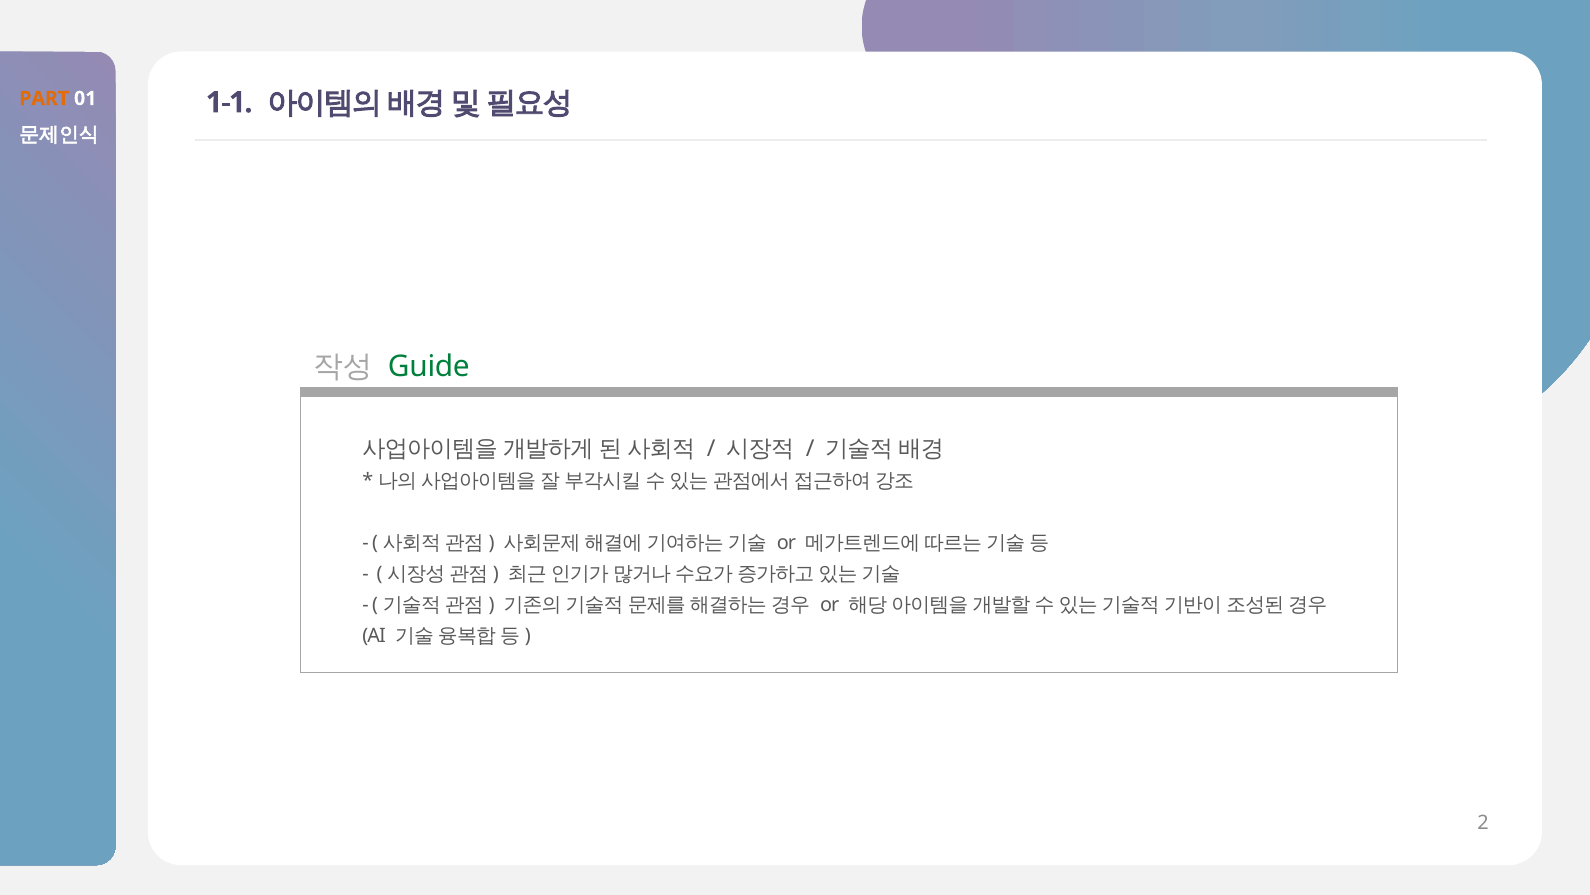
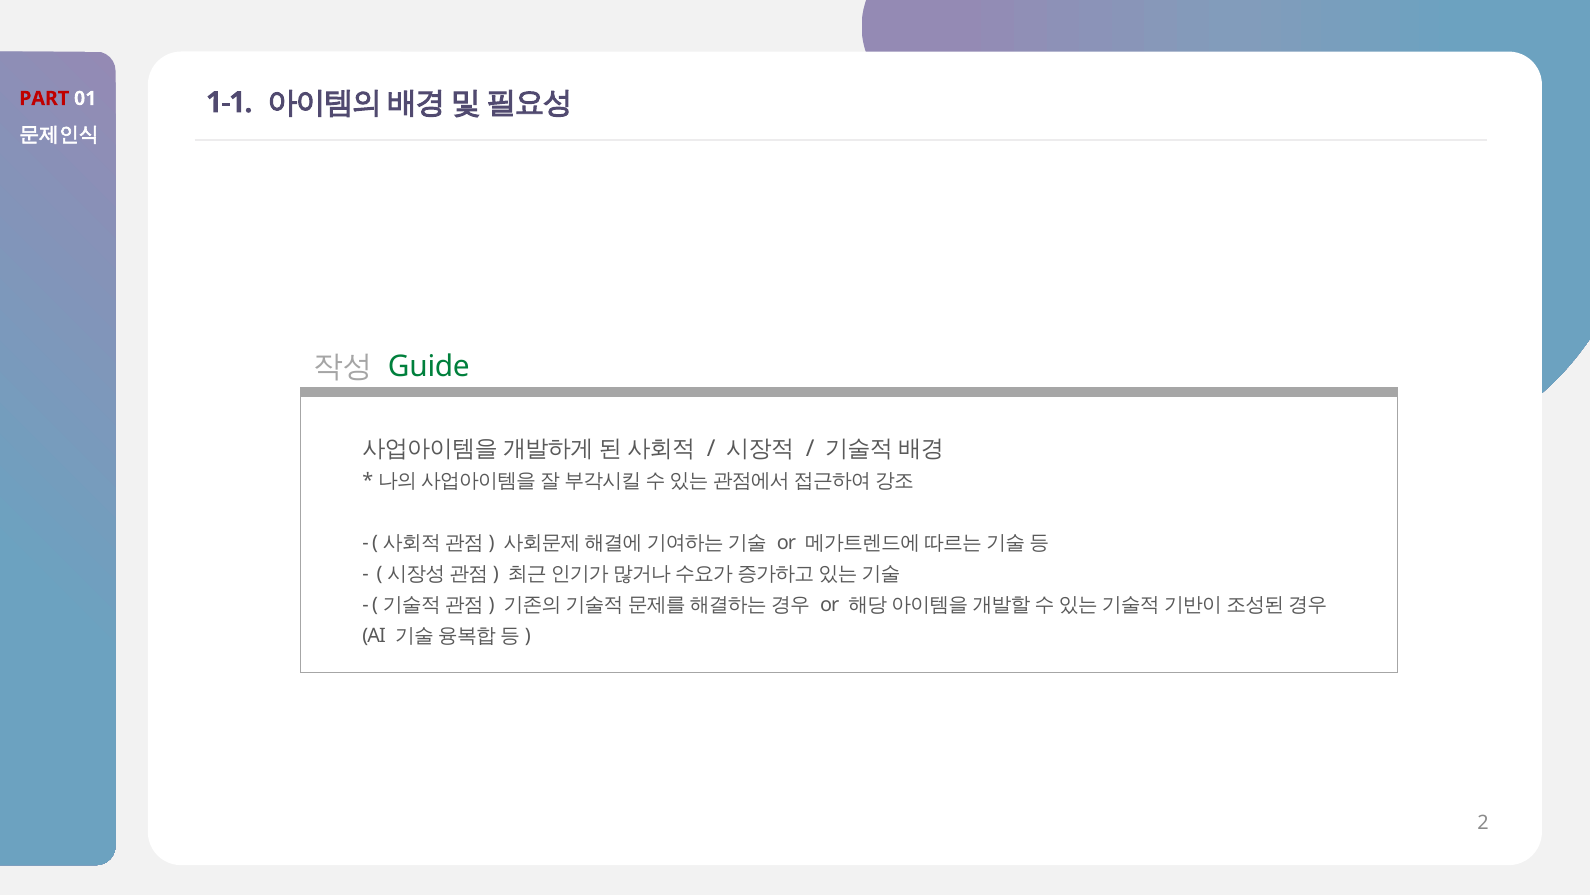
PART colour: orange -> red (44, 98)
